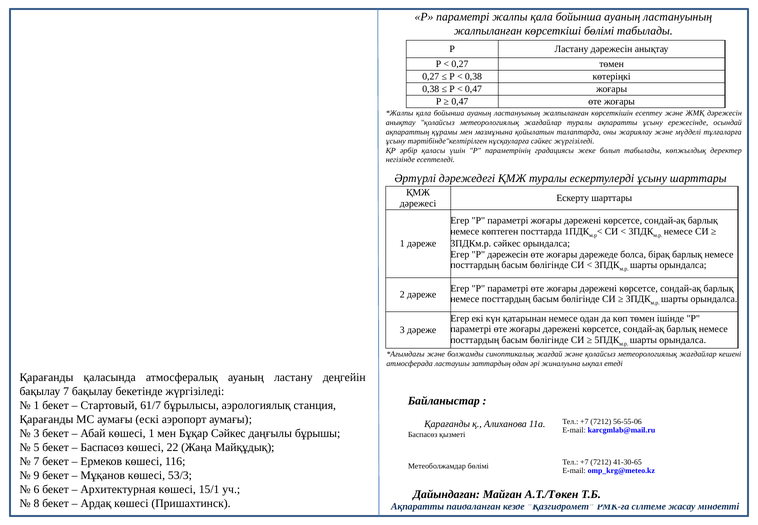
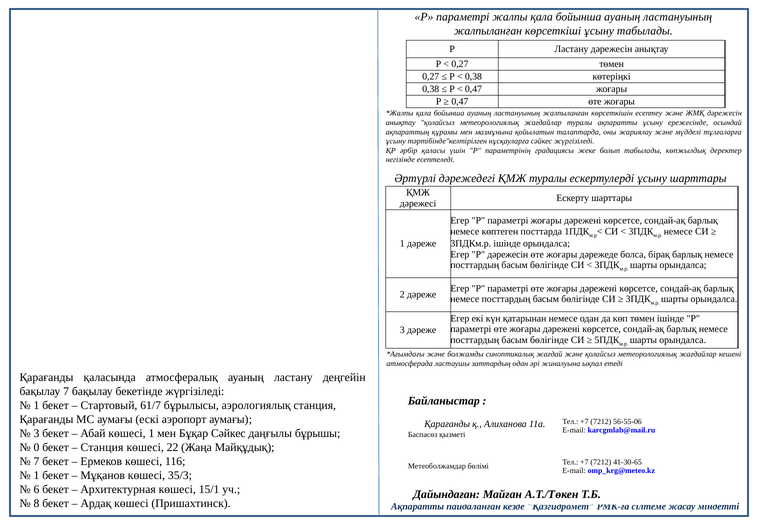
көрсеткіші бөлімі: бөлімі -> ұсыну (599, 31)
3ПДКм.р сәйкес: сәйкес -> ішінде (507, 243)
5: 5 -> 0 (36, 447)
Баспасөз: Баспасөз -> Станция (102, 447)
9: 9 -> 1 (36, 475)
53/3: 53/3 -> 35/3 (180, 475)
